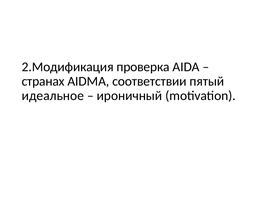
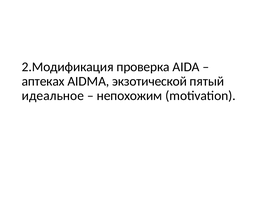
странах: странах -> аптеках (43, 81)
соответствии: соответствии -> экзотической (149, 81)
ироничный: ироничный -> непохожим (129, 96)
